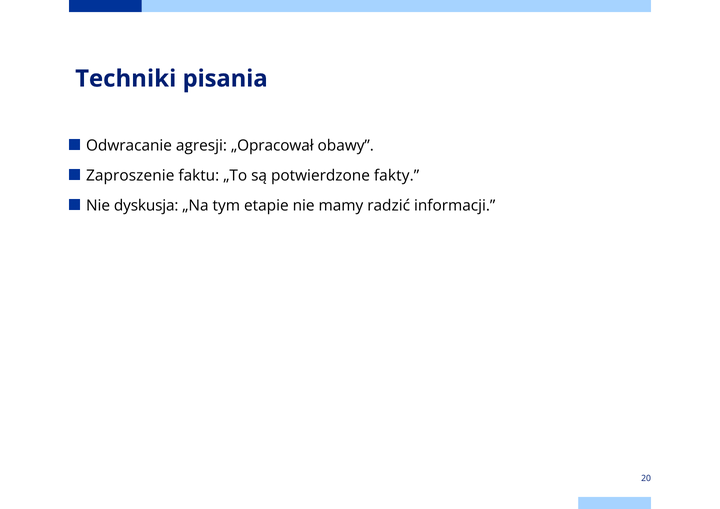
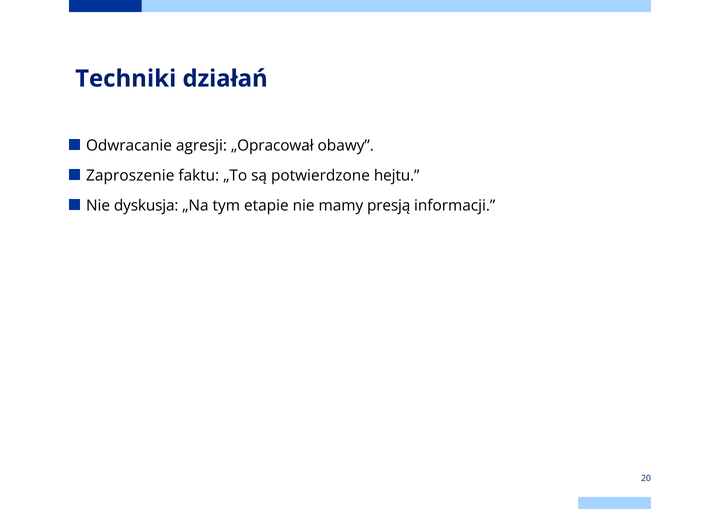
pisania: pisania -> działań (225, 79)
fakty: fakty -> hejtu (397, 176)
radzić: radzić -> presją (389, 206)
